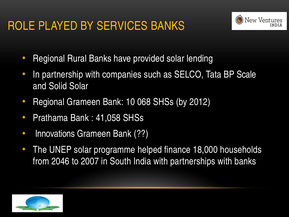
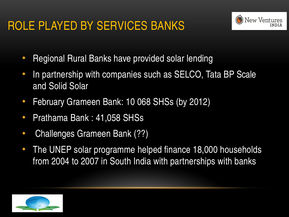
Regional: Regional -> February (49, 102)
Innovations: Innovations -> Challenges (55, 134)
2046: 2046 -> 2004 (60, 161)
